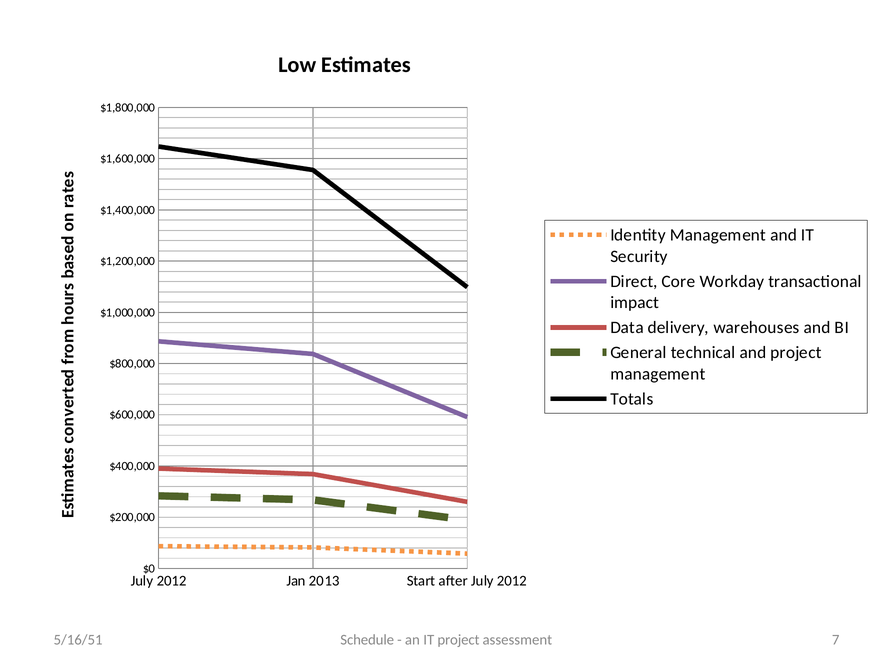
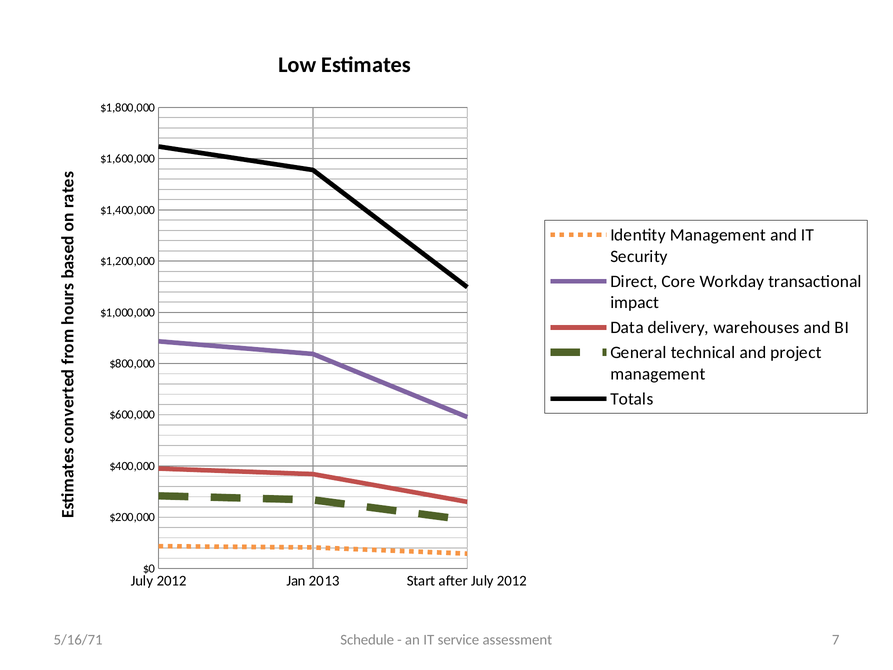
IT project: project -> service (458, 639)
5/16/51: 5/16/51 -> 5/16/71 (78, 640)
